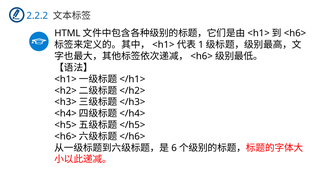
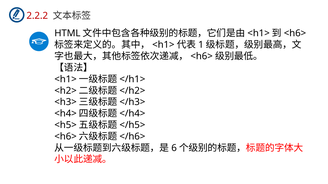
2.2.2 colour: blue -> red (37, 16)
